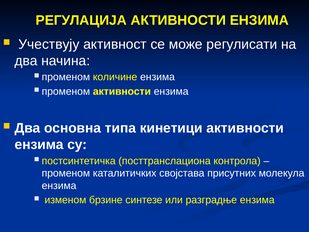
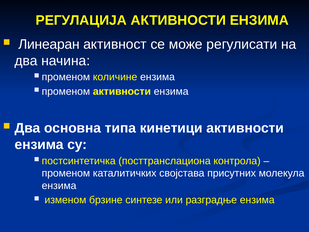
Учествују: Учествују -> Линеаран (49, 44)
